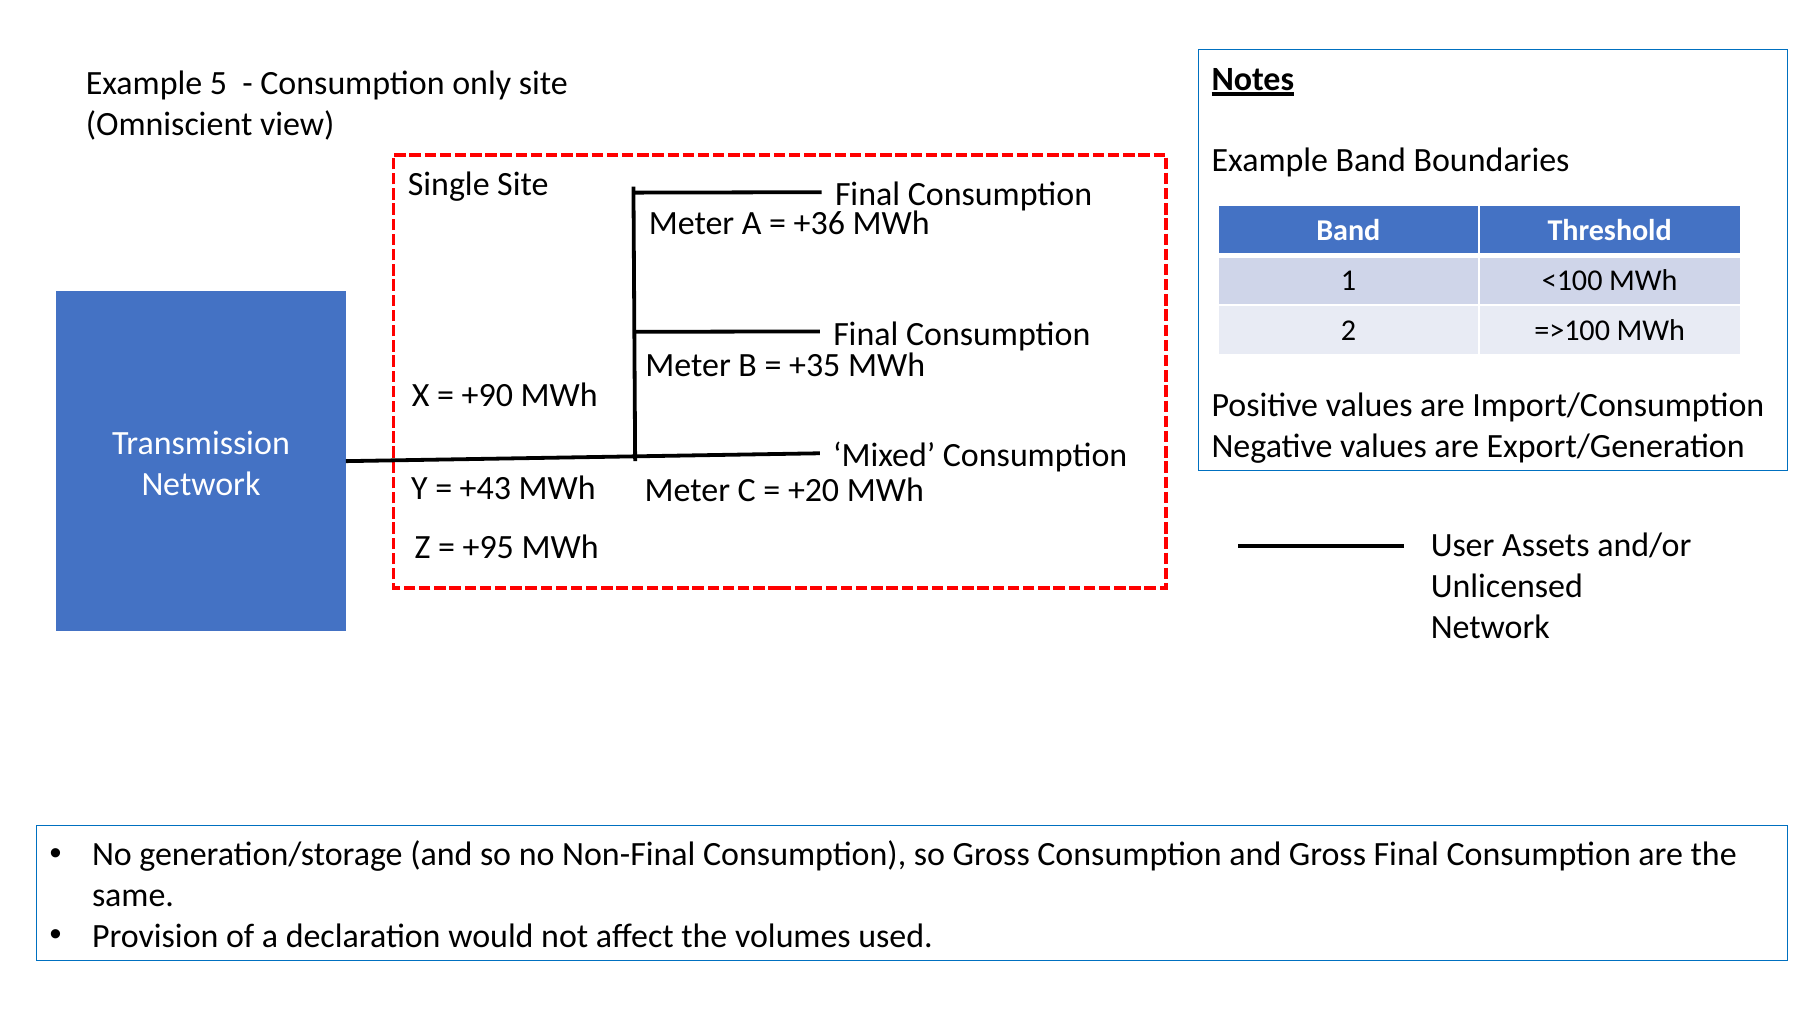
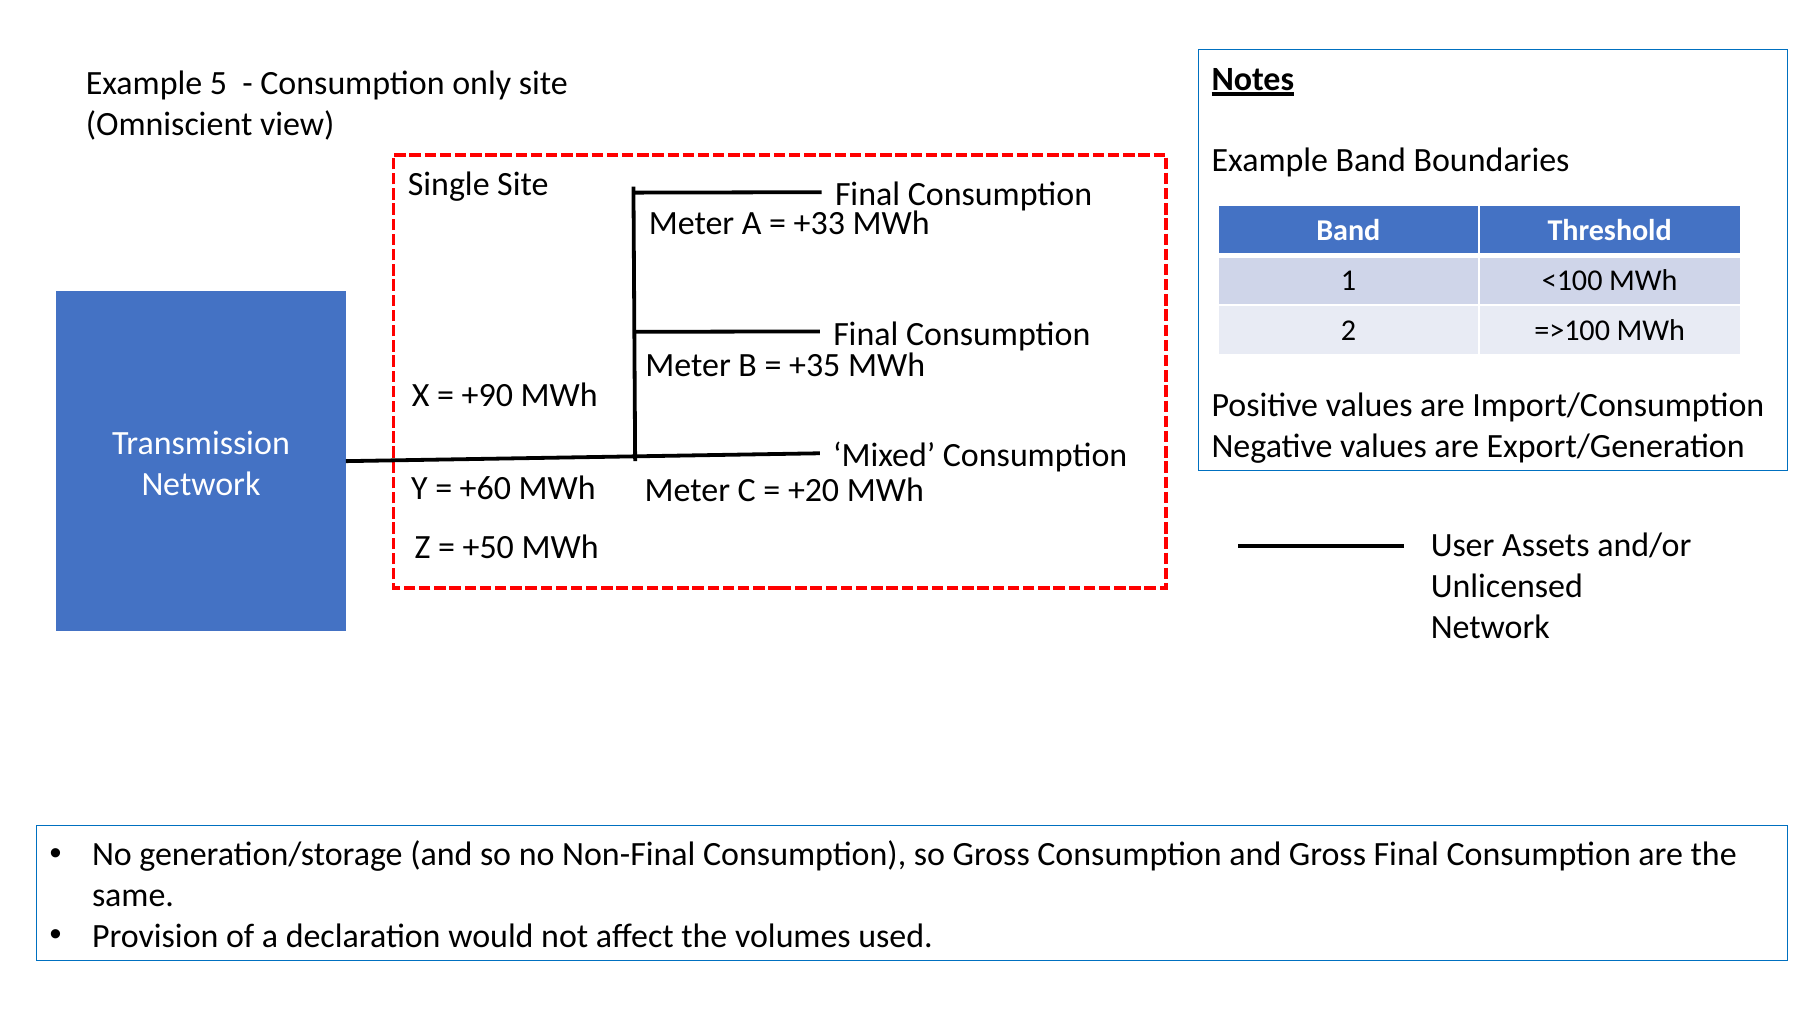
+36: +36 -> +33 (819, 223)
+43: +43 -> +60 (485, 488)
+95: +95 -> +50 (488, 547)
